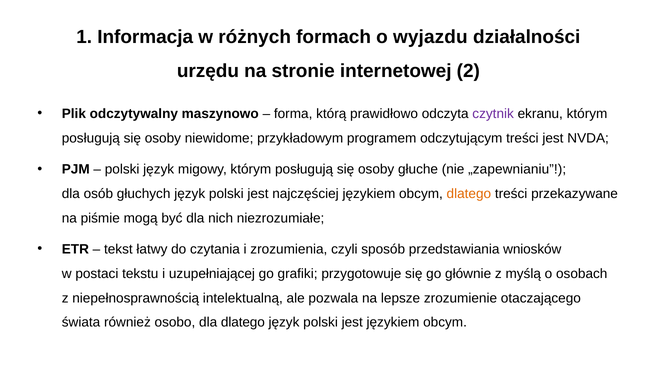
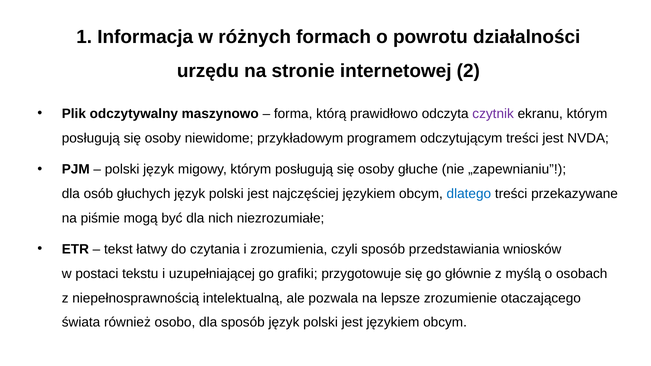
wyjazdu: wyjazdu -> powrotu (430, 37)
dlatego colour: orange -> blue (469, 194)
dla dlatego: dlatego -> sposób (243, 323)
